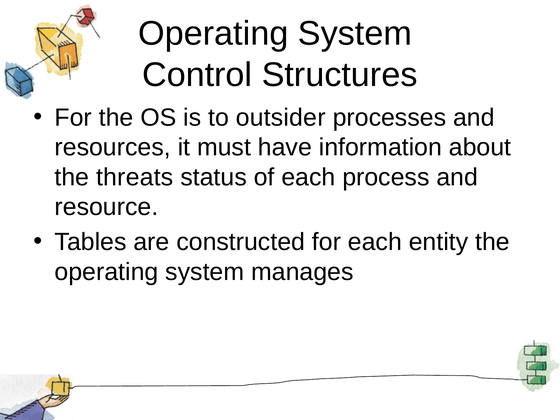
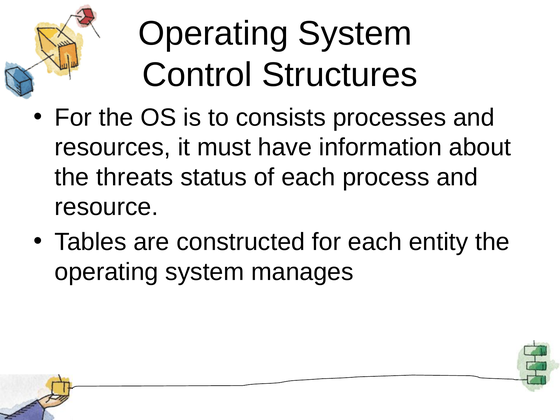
outsider: outsider -> consists (281, 117)
